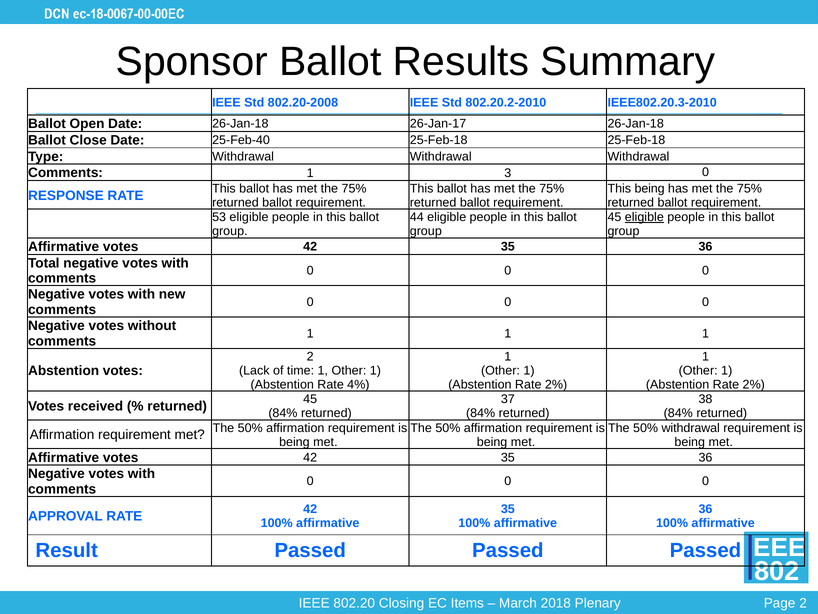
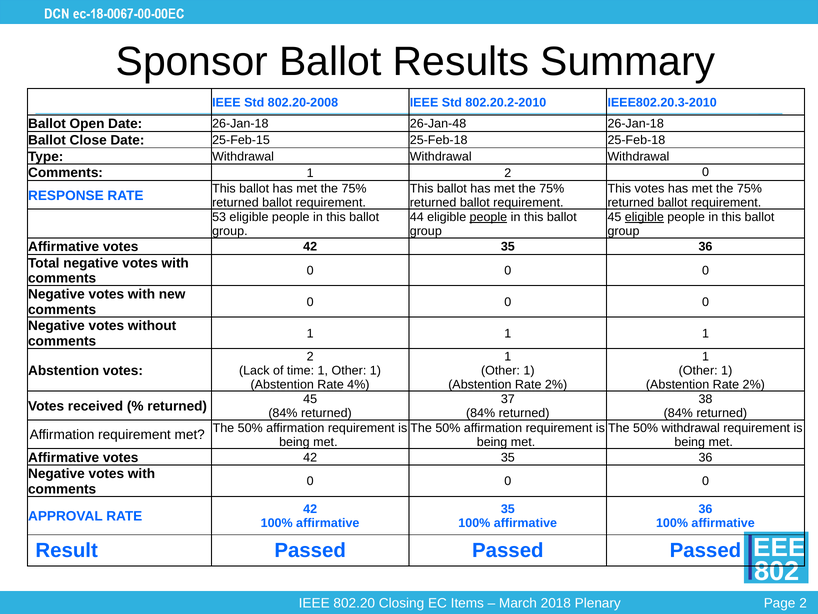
26-Jan-17: 26-Jan-17 -> 26-Jan-48 (438, 124)
25-Feb-40: 25-Feb-40 -> 25-Feb-15 (241, 140)
1 3: 3 -> 2 (508, 173)
This being: being -> votes (650, 188)
people underline: none -> present (488, 217)
